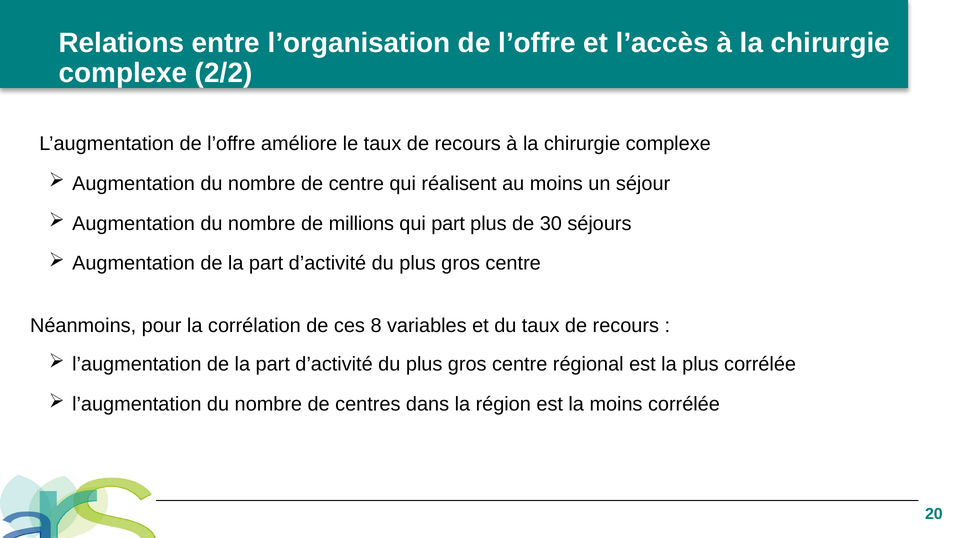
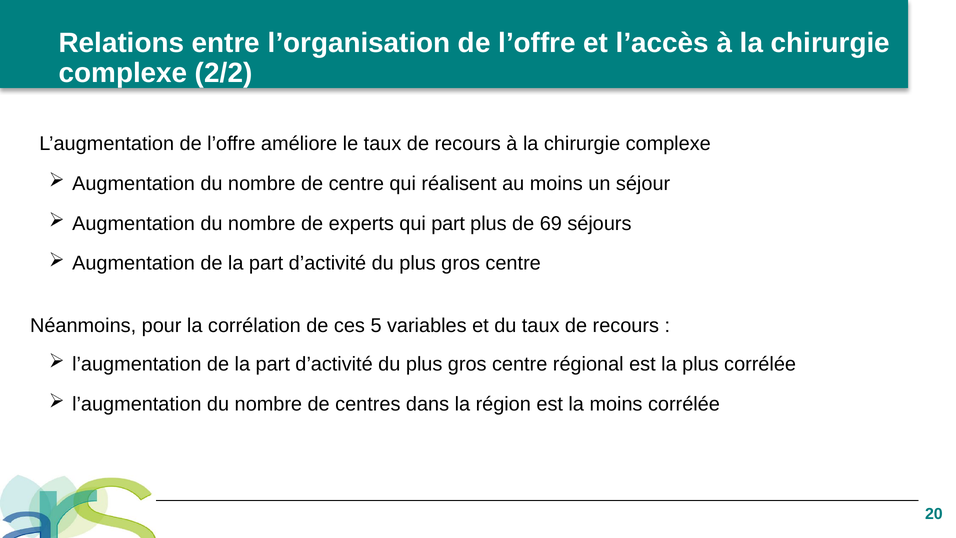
millions: millions -> experts (361, 223)
30: 30 -> 69 (551, 223)
8: 8 -> 5 (376, 326)
